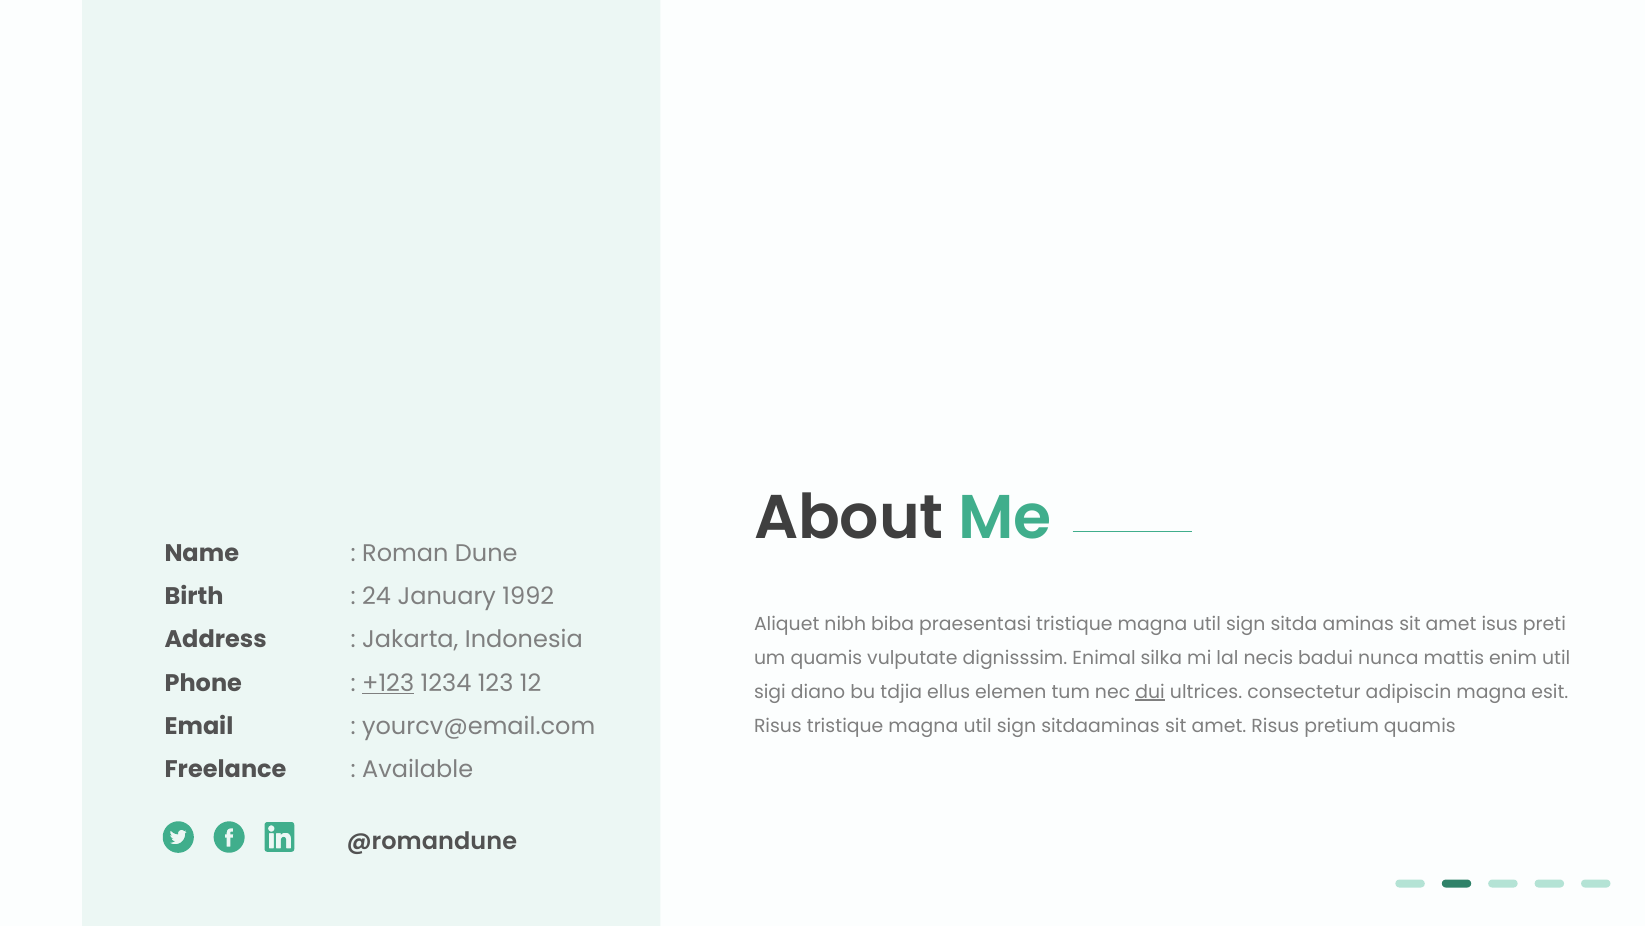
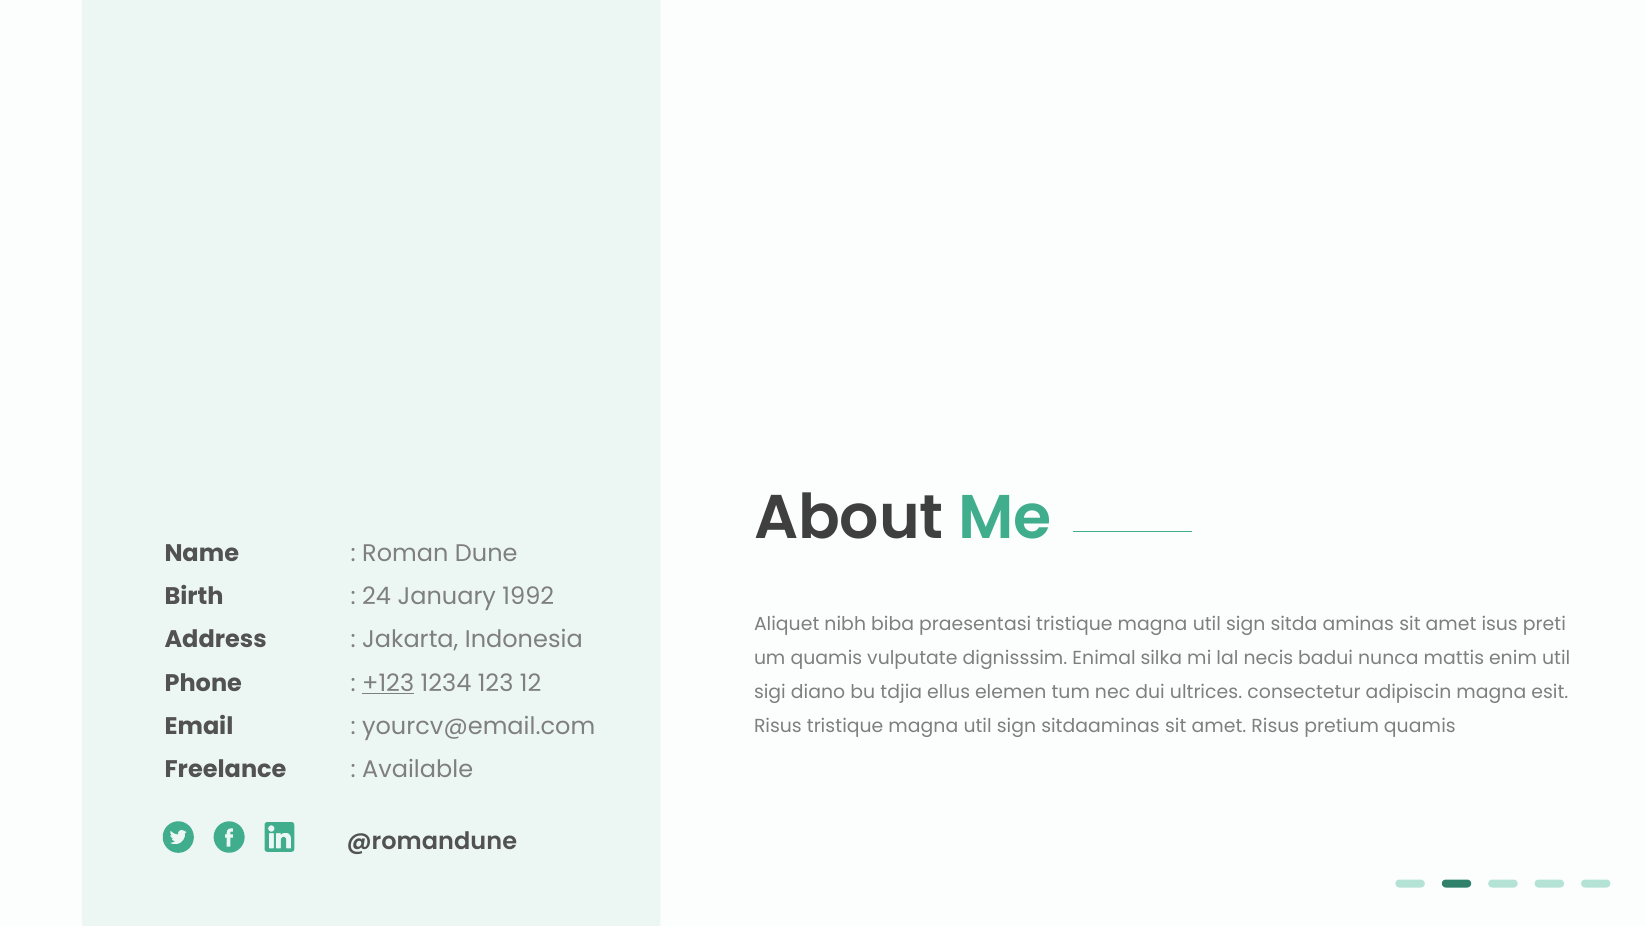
dui underline: present -> none (1150, 691)
